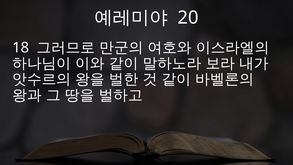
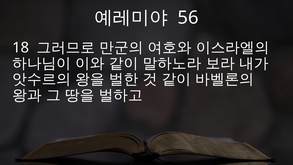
20: 20 -> 56 (188, 18)
